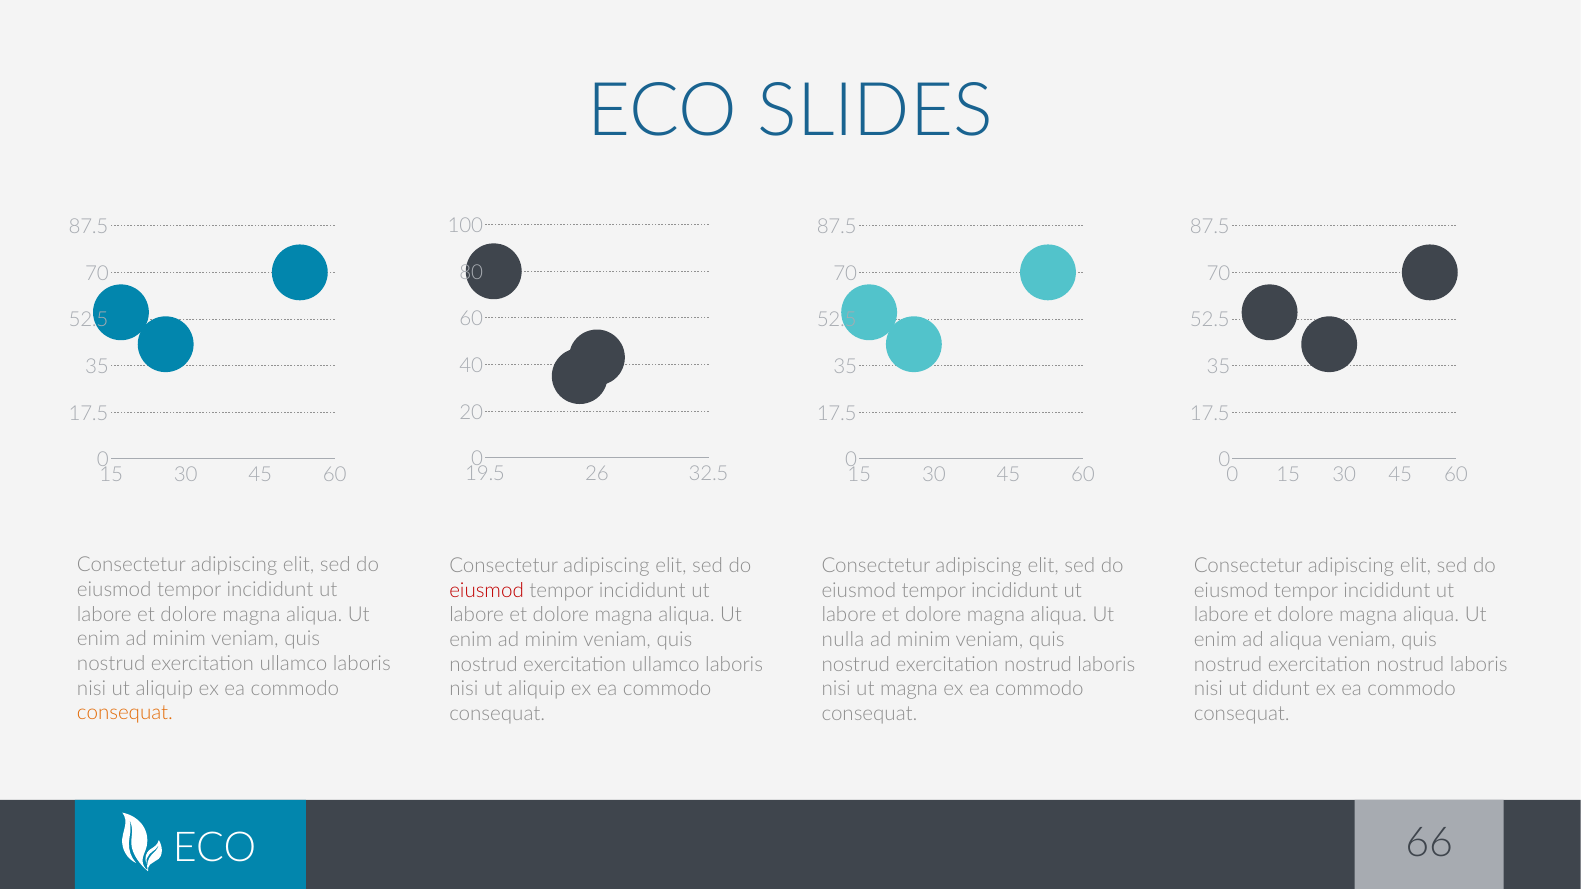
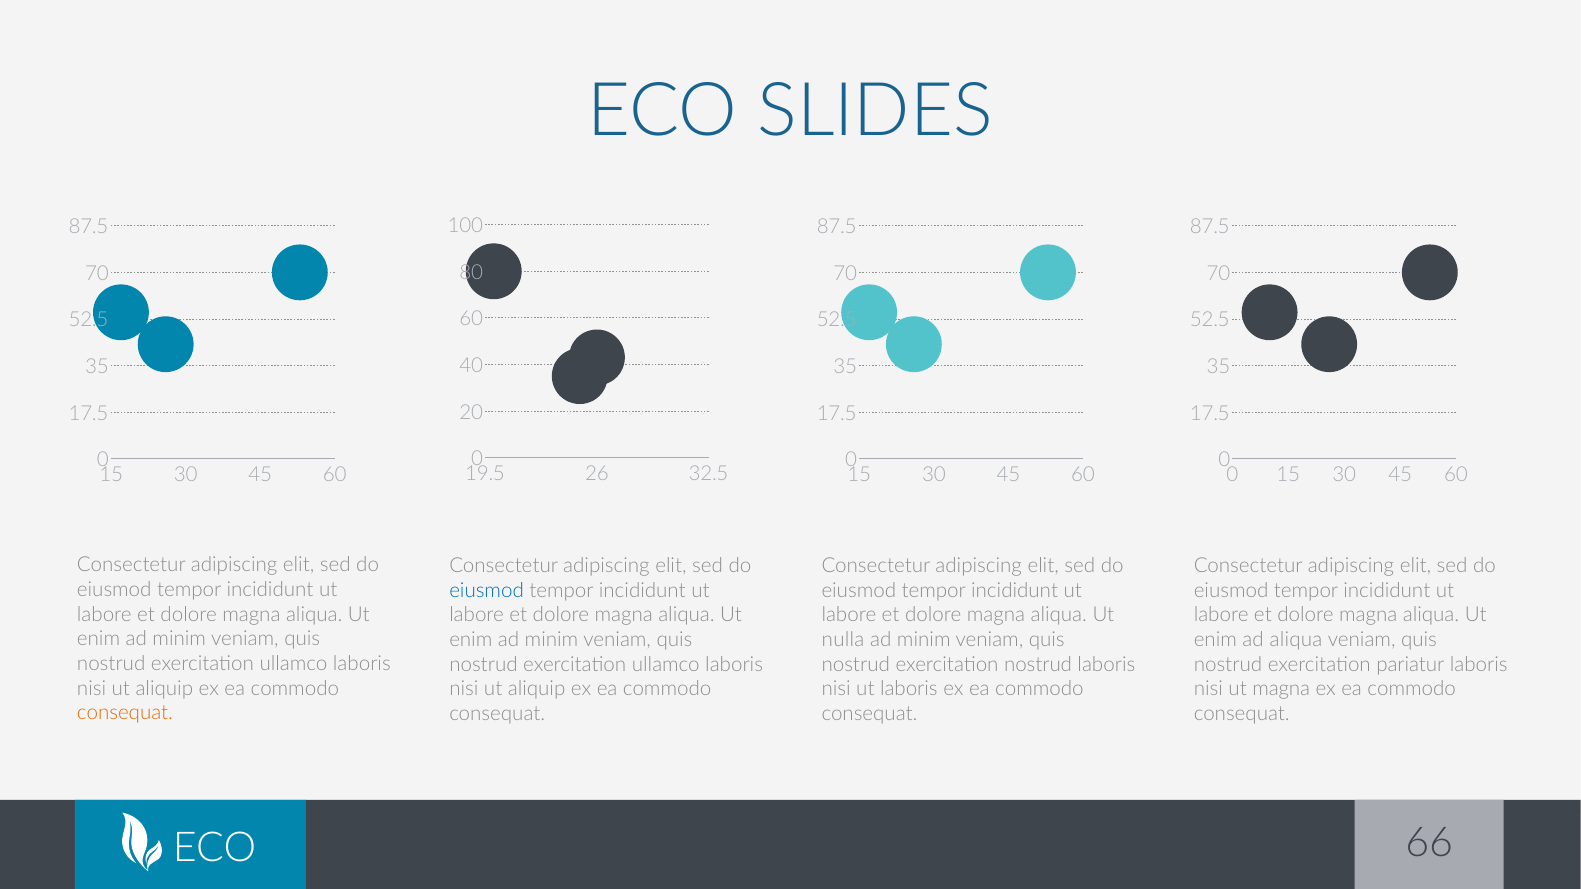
eiusmod colour: red -> blue (487, 591)
nostrud: nostrud -> pariatur (1410, 665)
ut magna: magna -> laboris (909, 689)
ut didunt: didunt -> magna (1281, 689)
